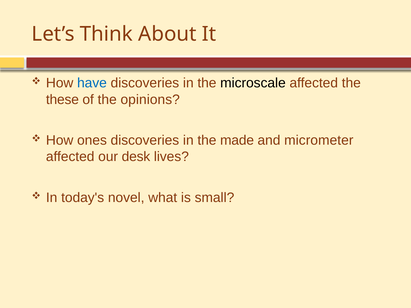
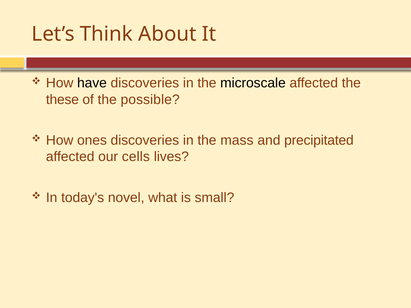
have colour: blue -> black (92, 83)
opinions: opinions -> possible (150, 100)
made: made -> mass (237, 140)
micrometer: micrometer -> precipitated (319, 140)
desk: desk -> cells (136, 157)
